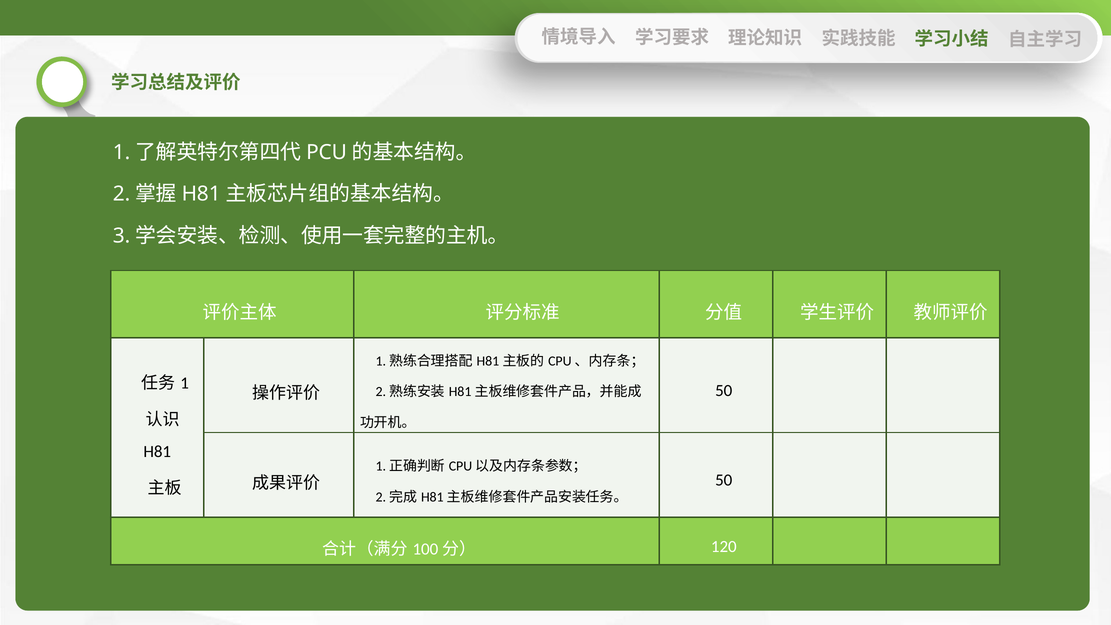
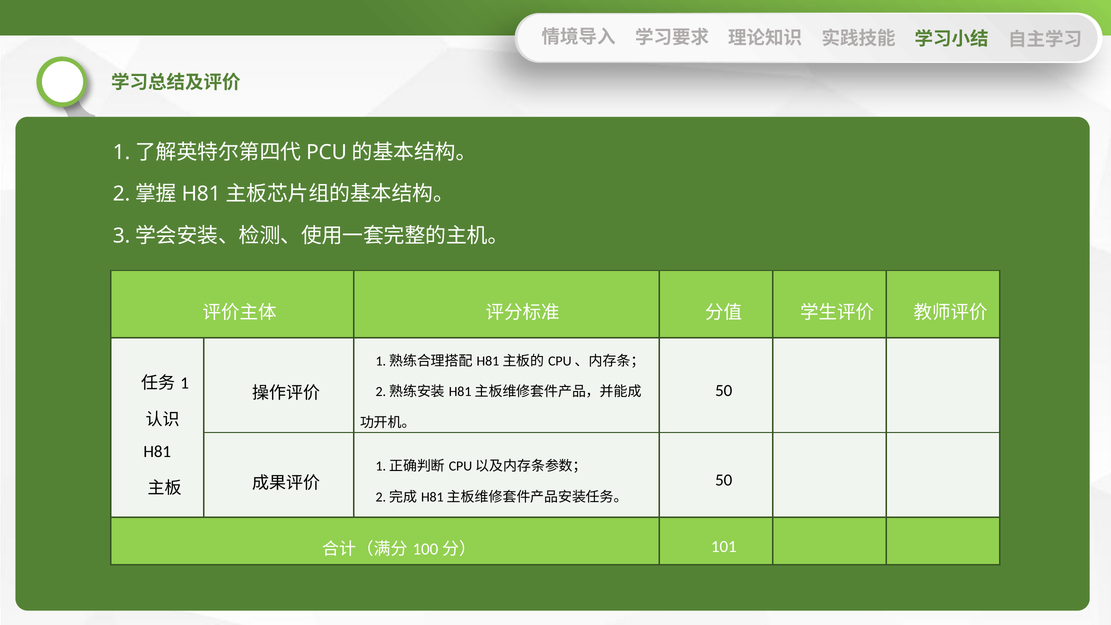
120: 120 -> 101 (724, 546)
